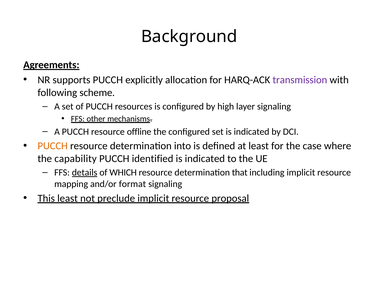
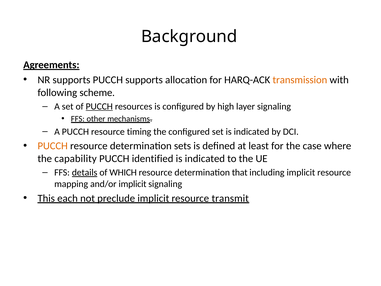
PUCCH explicitly: explicitly -> supports (144, 80)
transmission colour: purple -> orange (300, 80)
PUCCH underline: none -> present (99, 106)
offline: offline -> timing (139, 131)
into: into -> sets (183, 146)
and/or format: format -> implicit (133, 184)
This least: least -> each (68, 198)
proposal: proposal -> transmit (230, 198)
